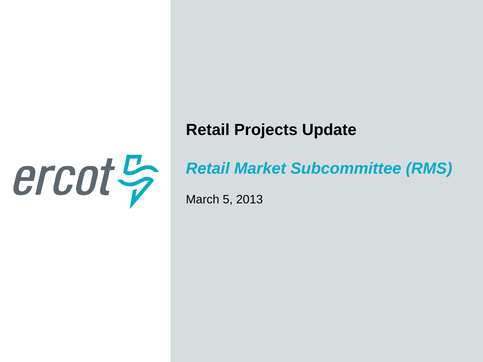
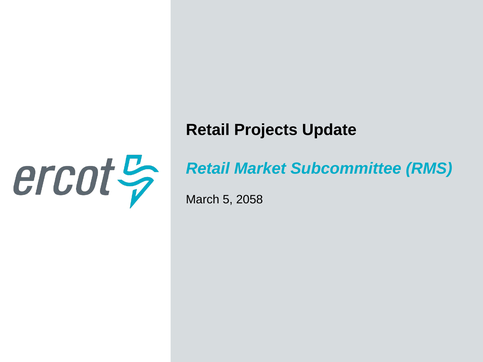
2013: 2013 -> 2058 (250, 200)
